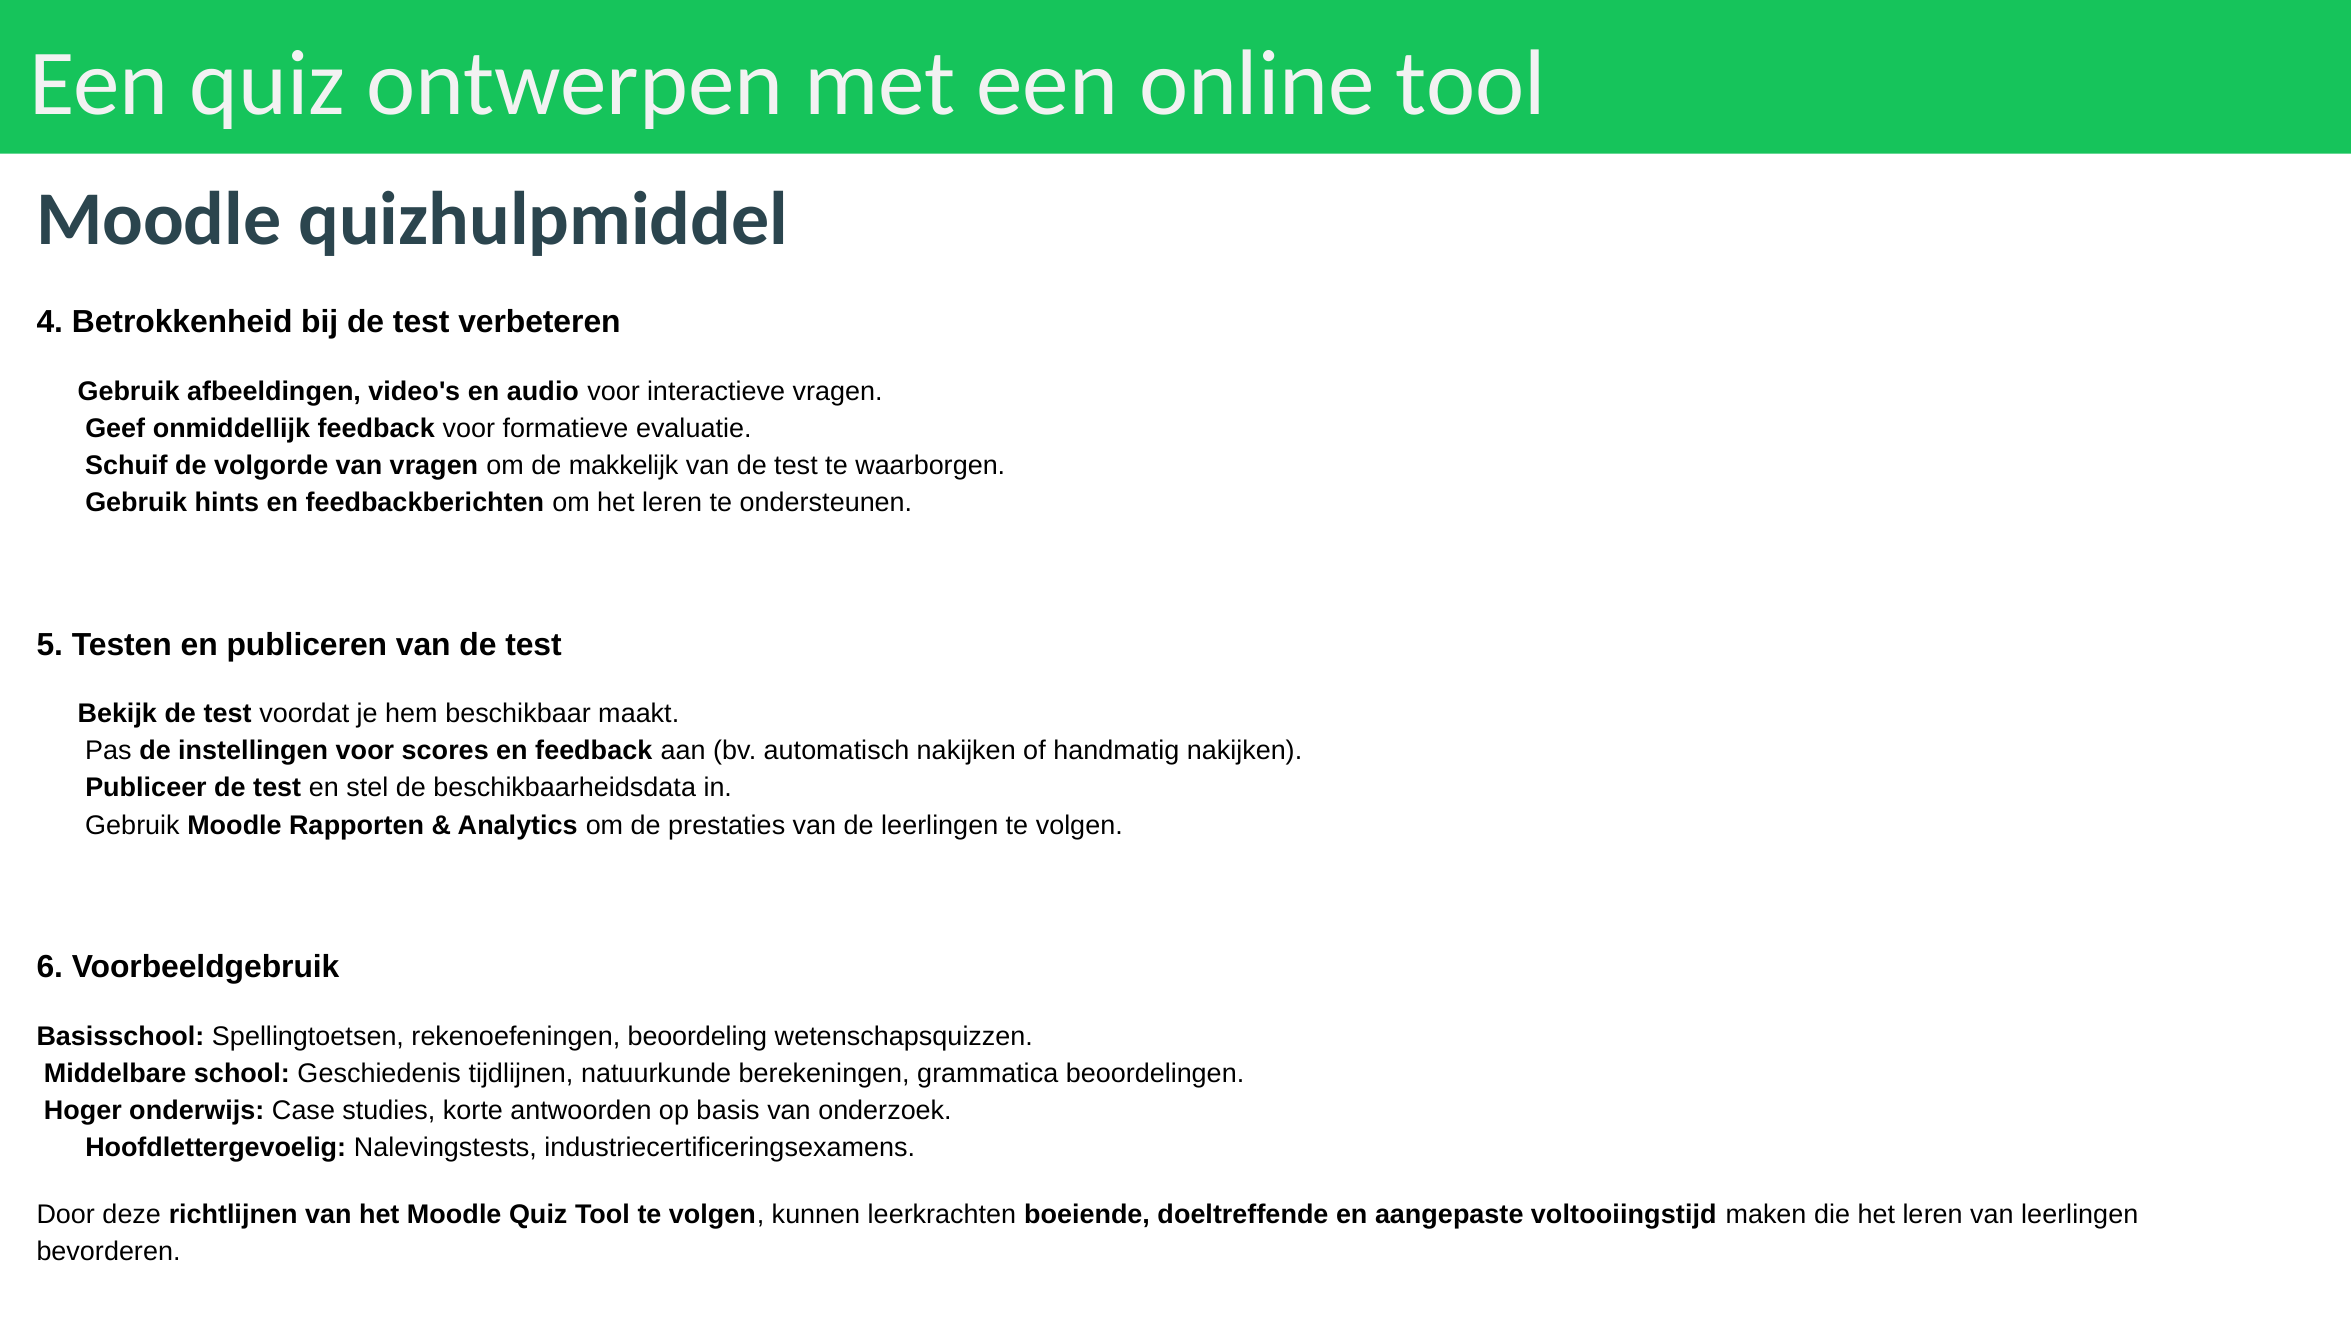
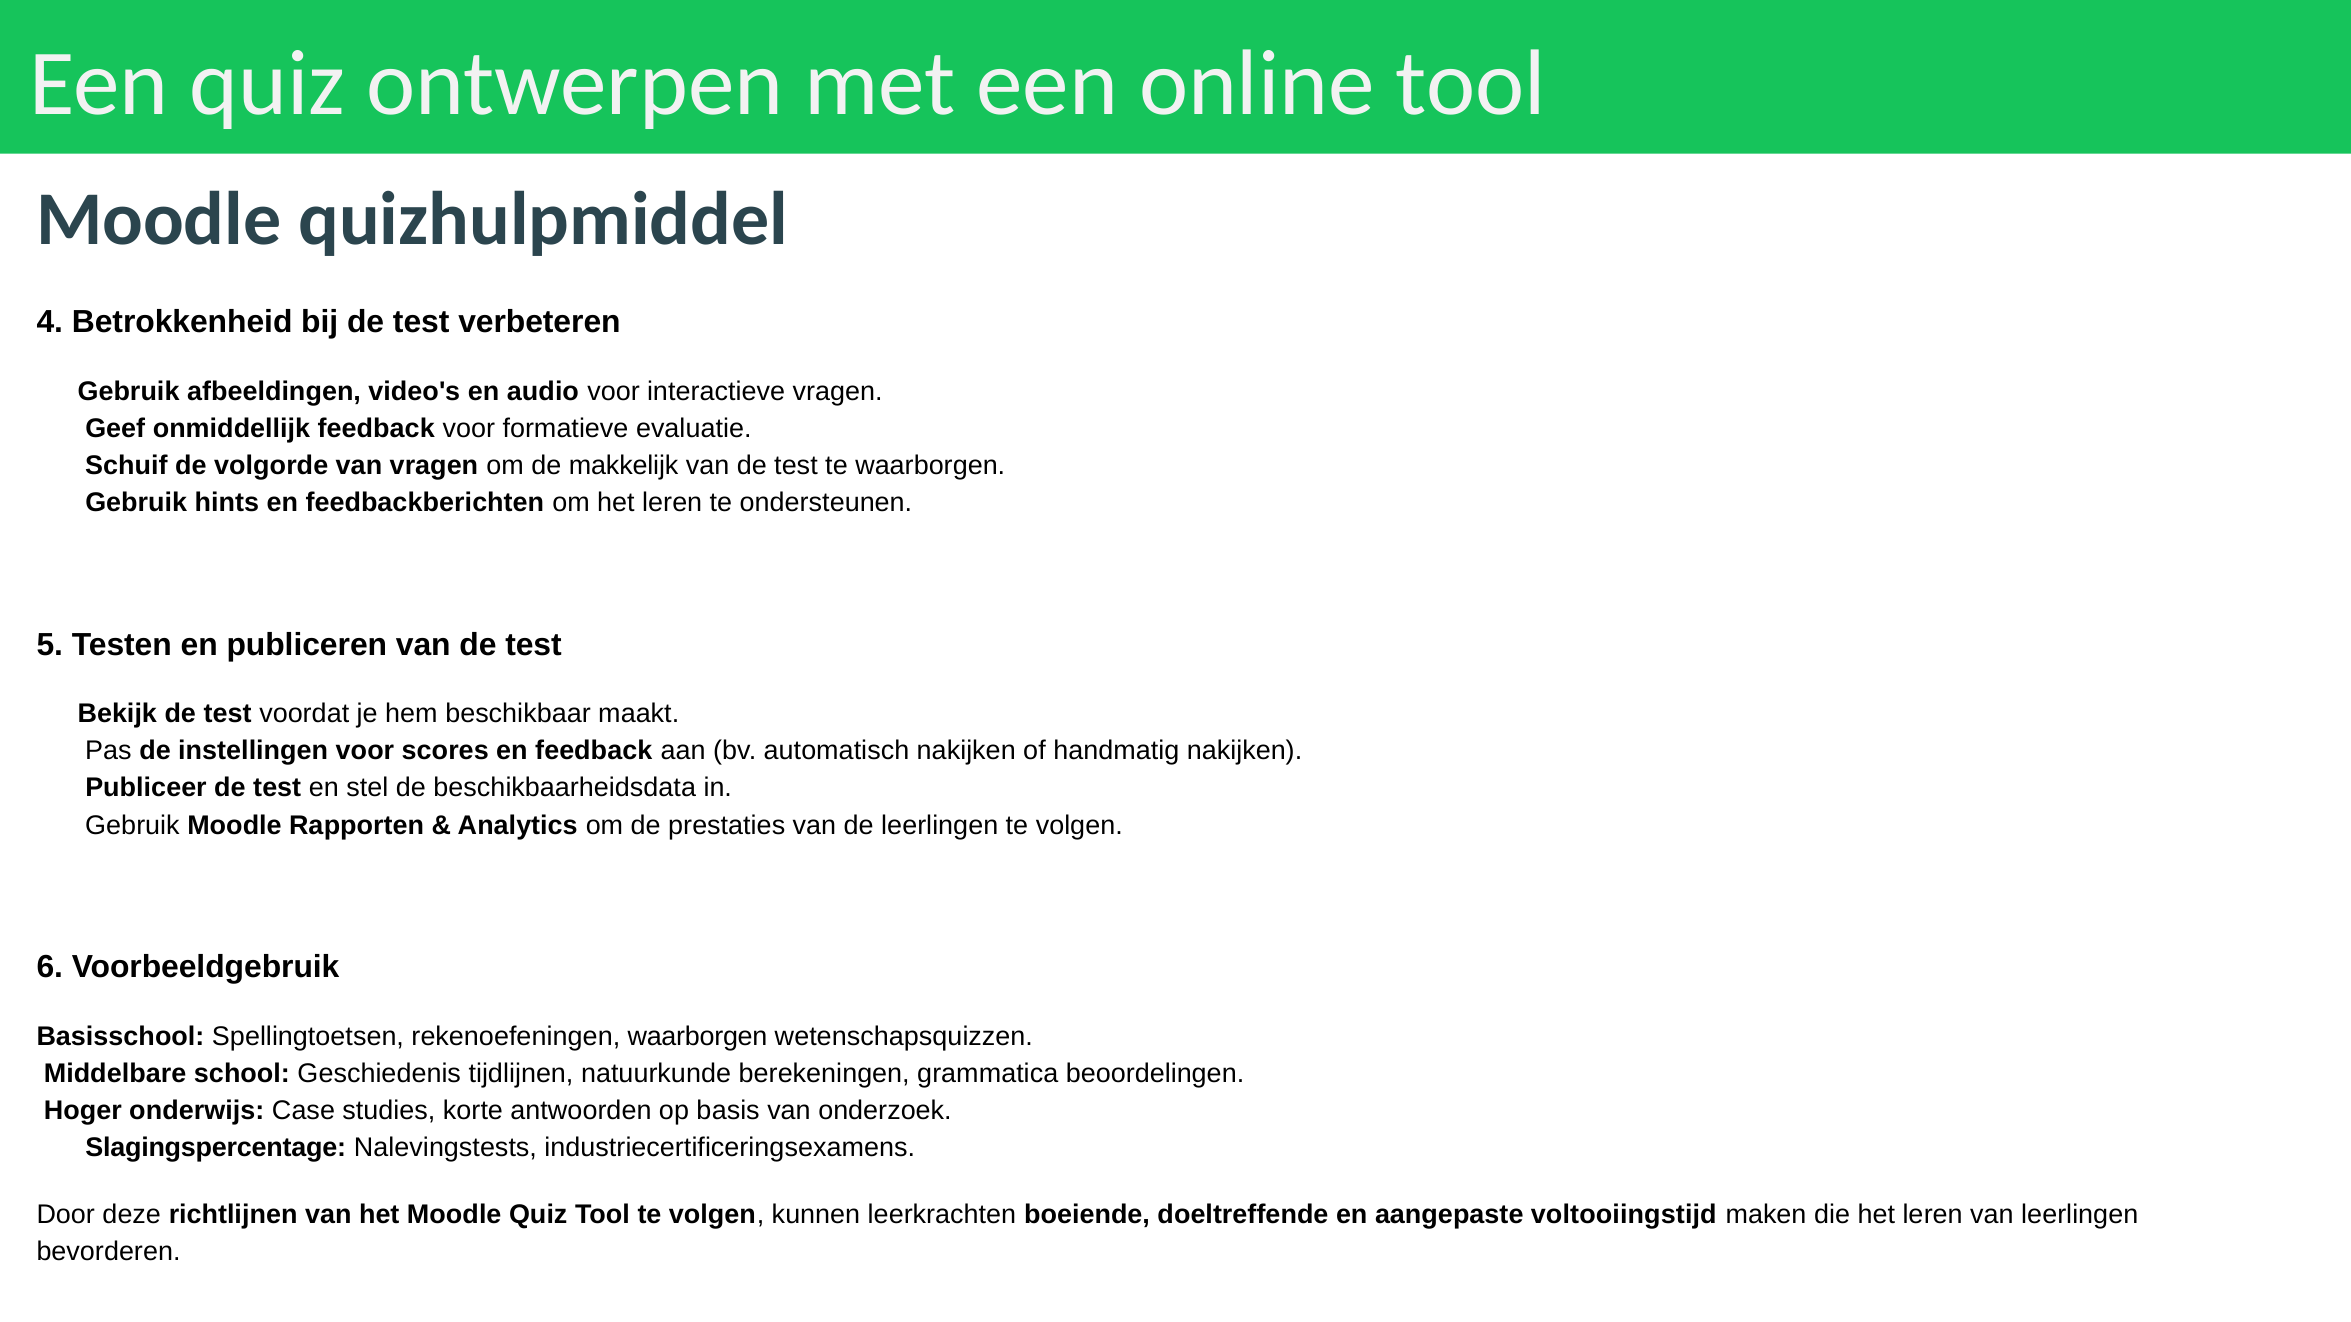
rekenoefeningen beoordeling: beoordeling -> waarborgen (697, 1037)
Hoofdlettergevoelig: Hoofdlettergevoelig -> Slagingspercentage (216, 1148)
